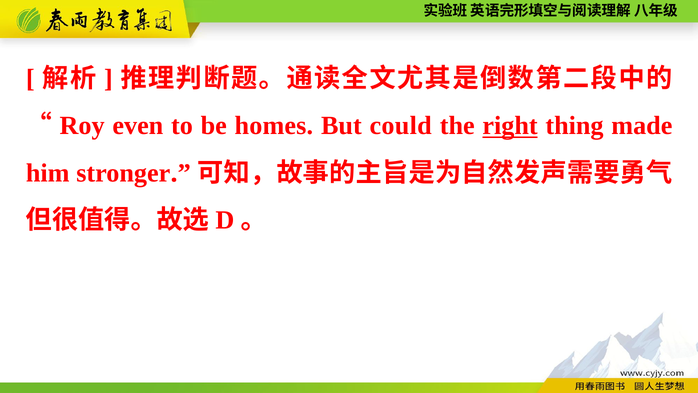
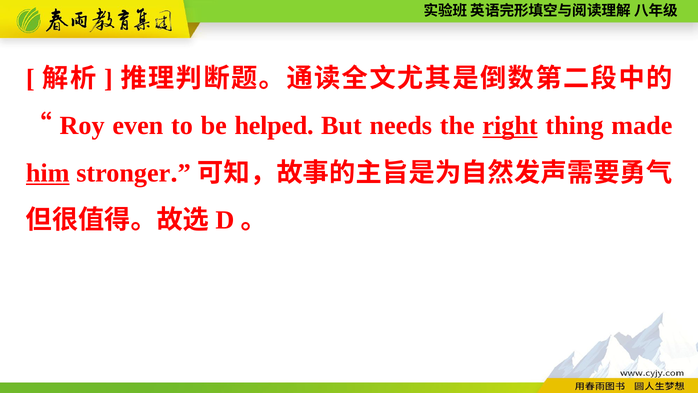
homes: homes -> helped (274, 126)
could: could -> needs (401, 126)
him underline: none -> present (48, 173)
